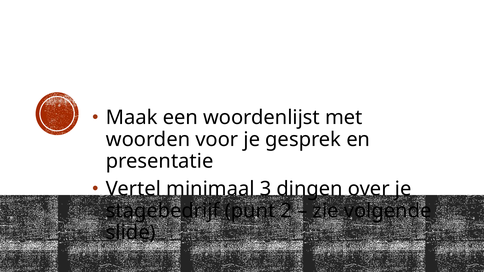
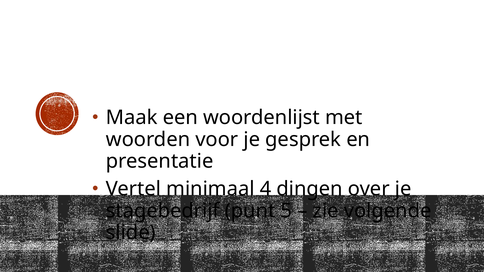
3: 3 -> 4 (266, 189)
2: 2 -> 5 (286, 211)
